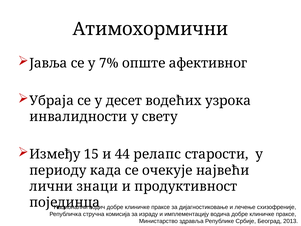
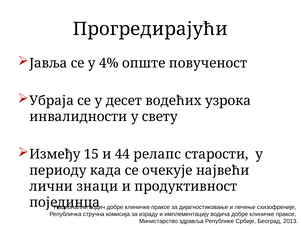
Атимохормични: Атимохормични -> Прогредирајући (150, 29)
7%: 7% -> 4% (109, 63)
афективног: афективног -> повученост (208, 63)
